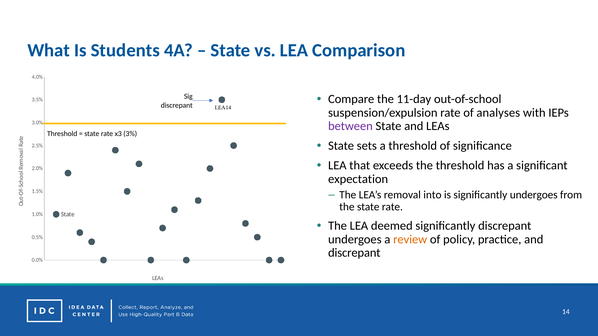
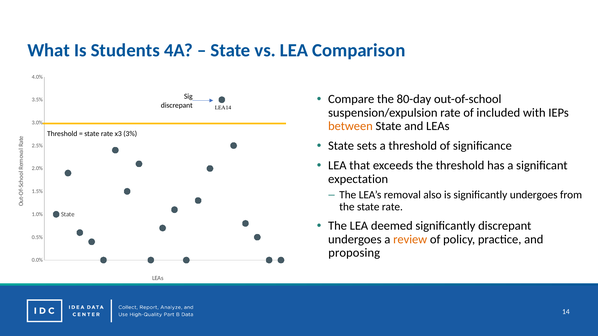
11-day: 11-day -> 80-day (414, 99)
analyses: analyses -> included (498, 113)
between colour: purple -> orange (350, 126)
into: into -> also (432, 195)
discrepant: discrepant -> proposing (354, 253)
